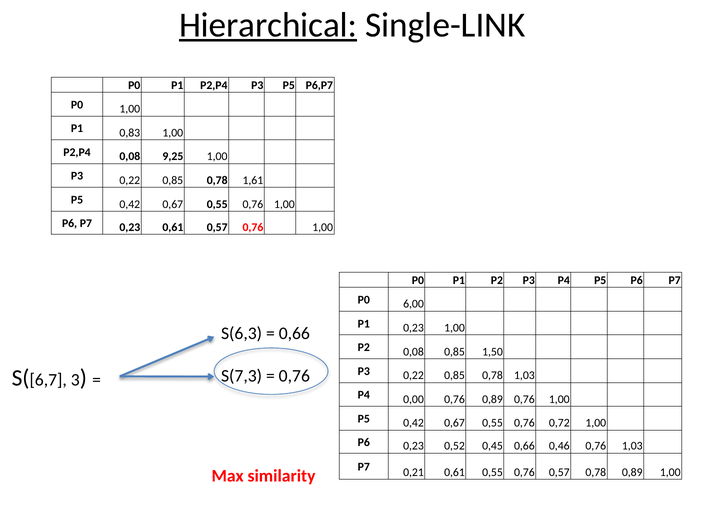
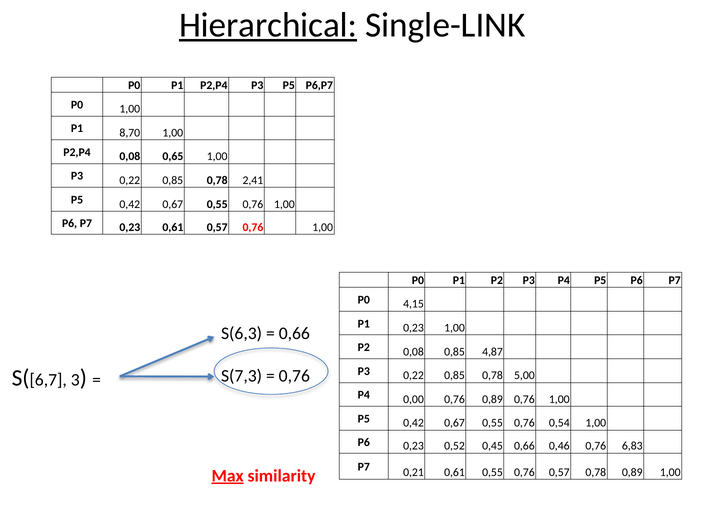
0,83: 0,83 -> 8,70 (130, 133)
9,25: 9,25 -> 0,65 (173, 156)
1,61: 1,61 -> 2,41 (253, 180)
6,00: 6,00 -> 4,15 (414, 304)
1,50: 1,50 -> 4,87 (493, 352)
0,78 1,03: 1,03 -> 5,00 (524, 375)
0,72: 0,72 -> 0,54 (559, 423)
0,76 1,03: 1,03 -> 6,83 (632, 446)
Max underline: none -> present (228, 475)
